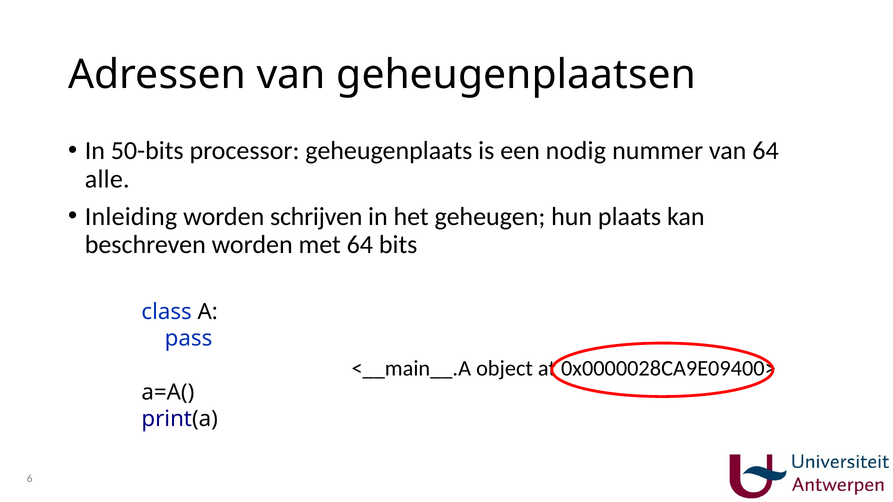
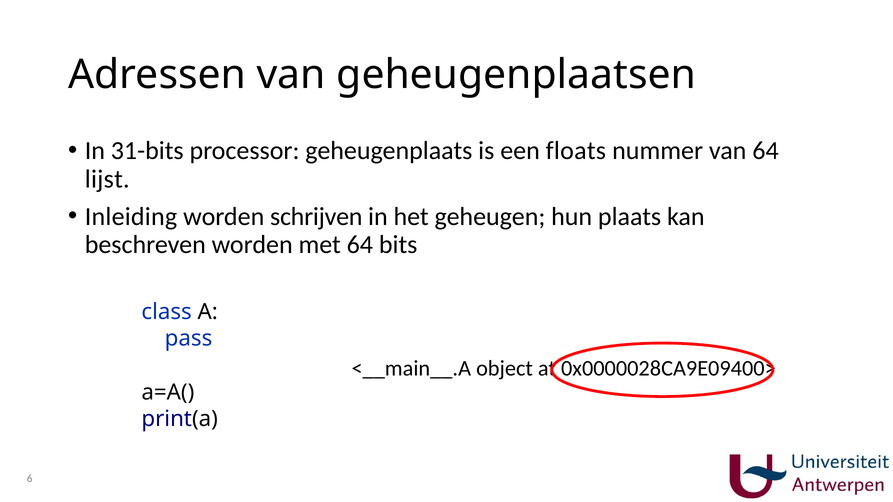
50-bits: 50-bits -> 31-bits (147, 151)
nodig: nodig -> floats (576, 151)
alle: alle -> lijst (107, 179)
